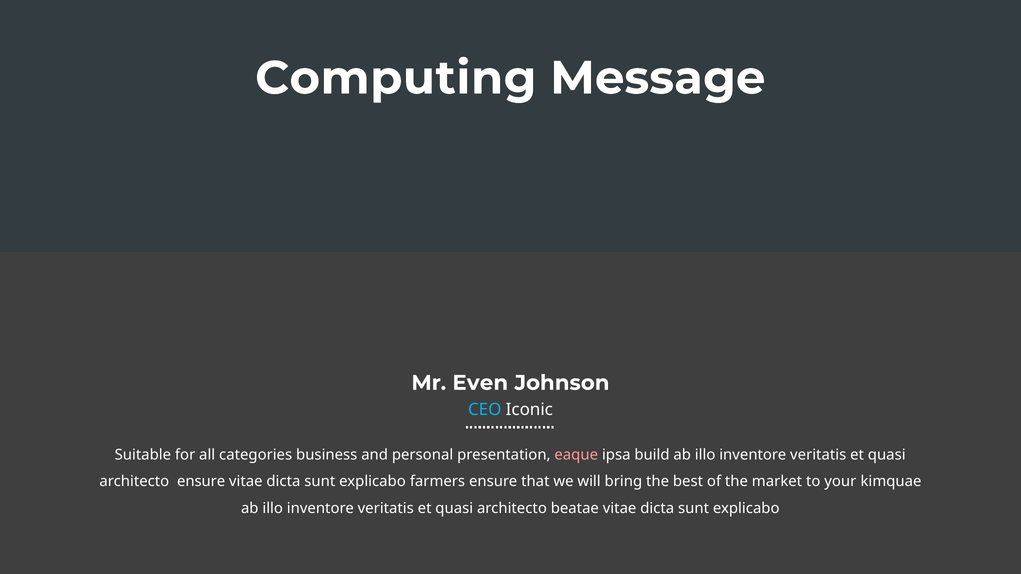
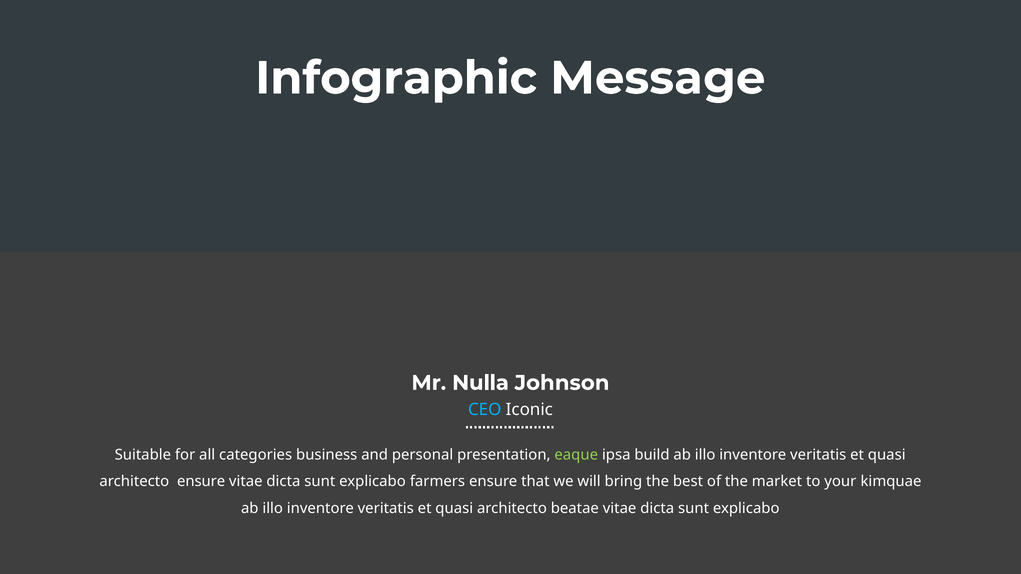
Computing: Computing -> Infographic (396, 78)
Even: Even -> Nulla (480, 383)
eaque colour: pink -> light green (576, 455)
